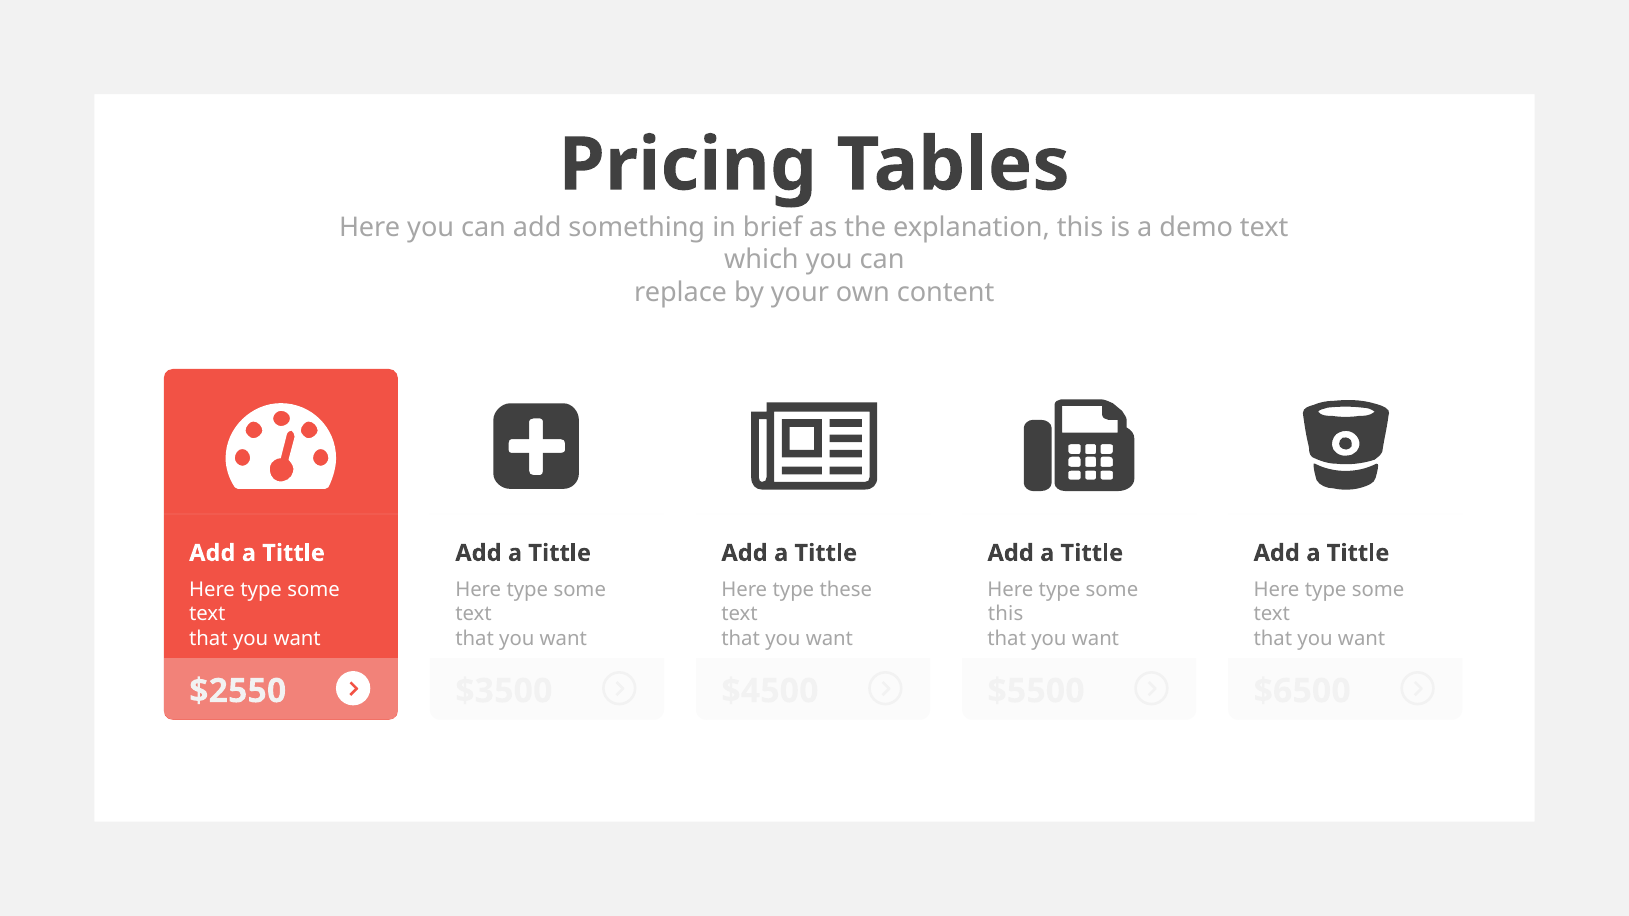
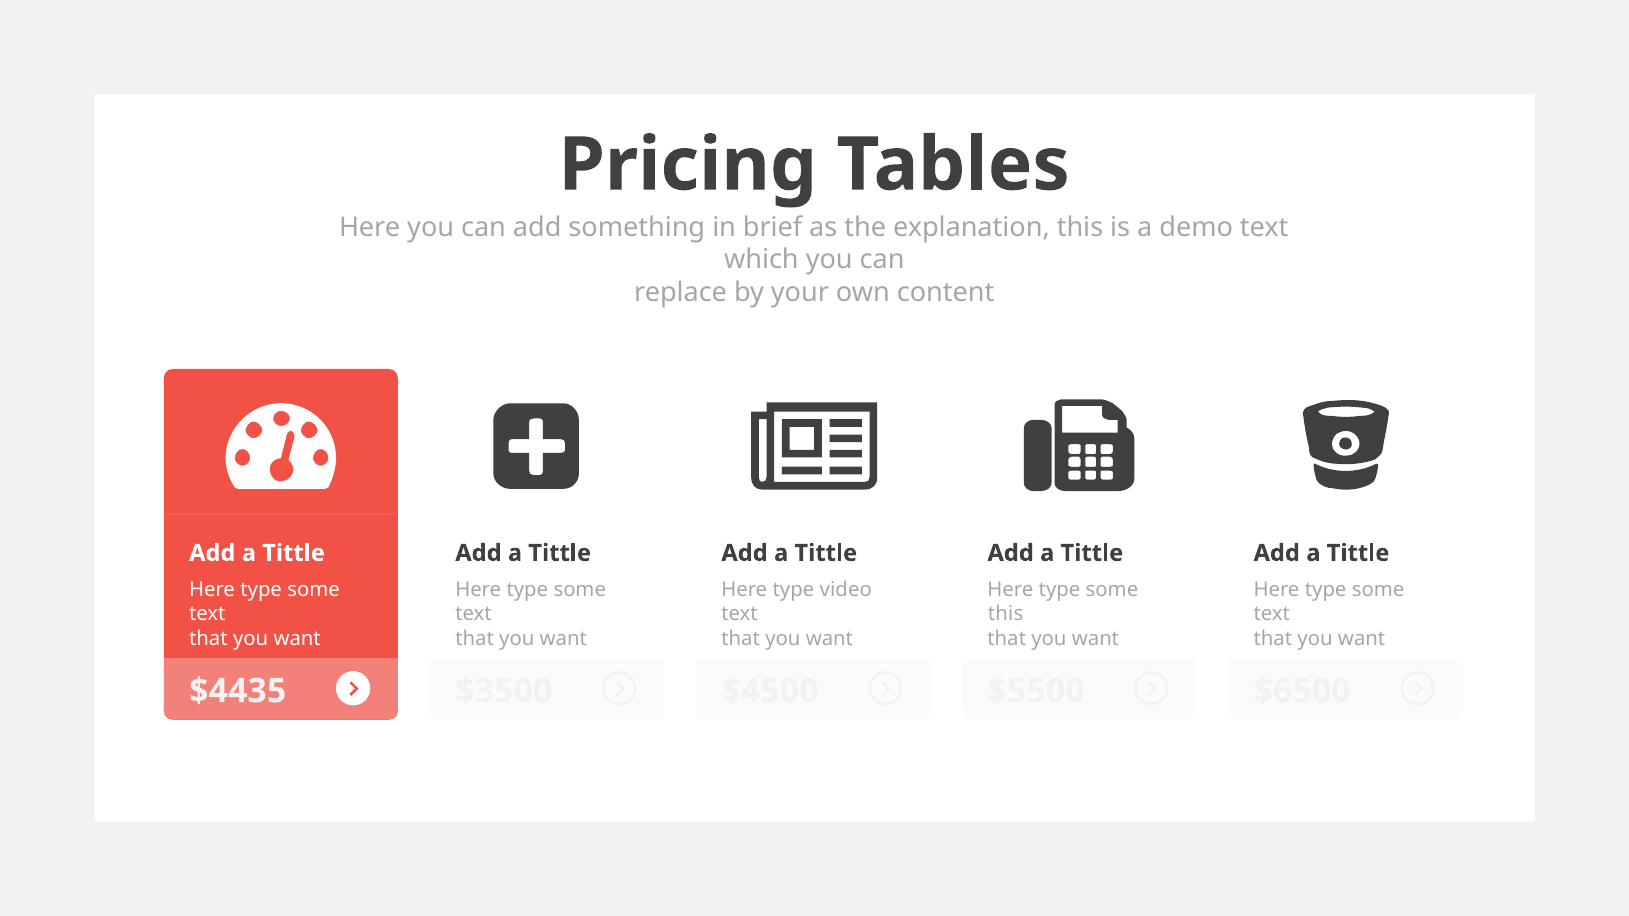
these: these -> video (846, 590)
$2550: $2550 -> $4435 (238, 691)
